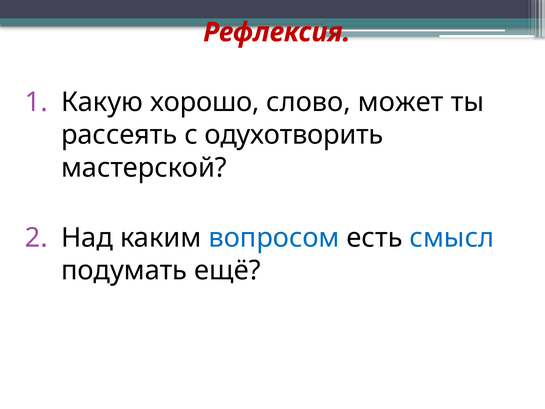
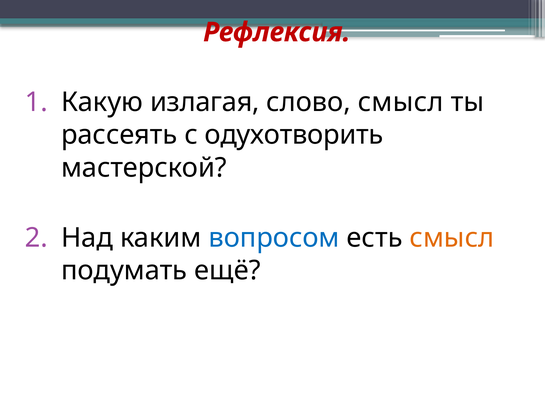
хорошо: хорошо -> излагая (205, 102)
слово может: может -> смысл (401, 102)
смысл colour: blue -> orange (452, 238)
